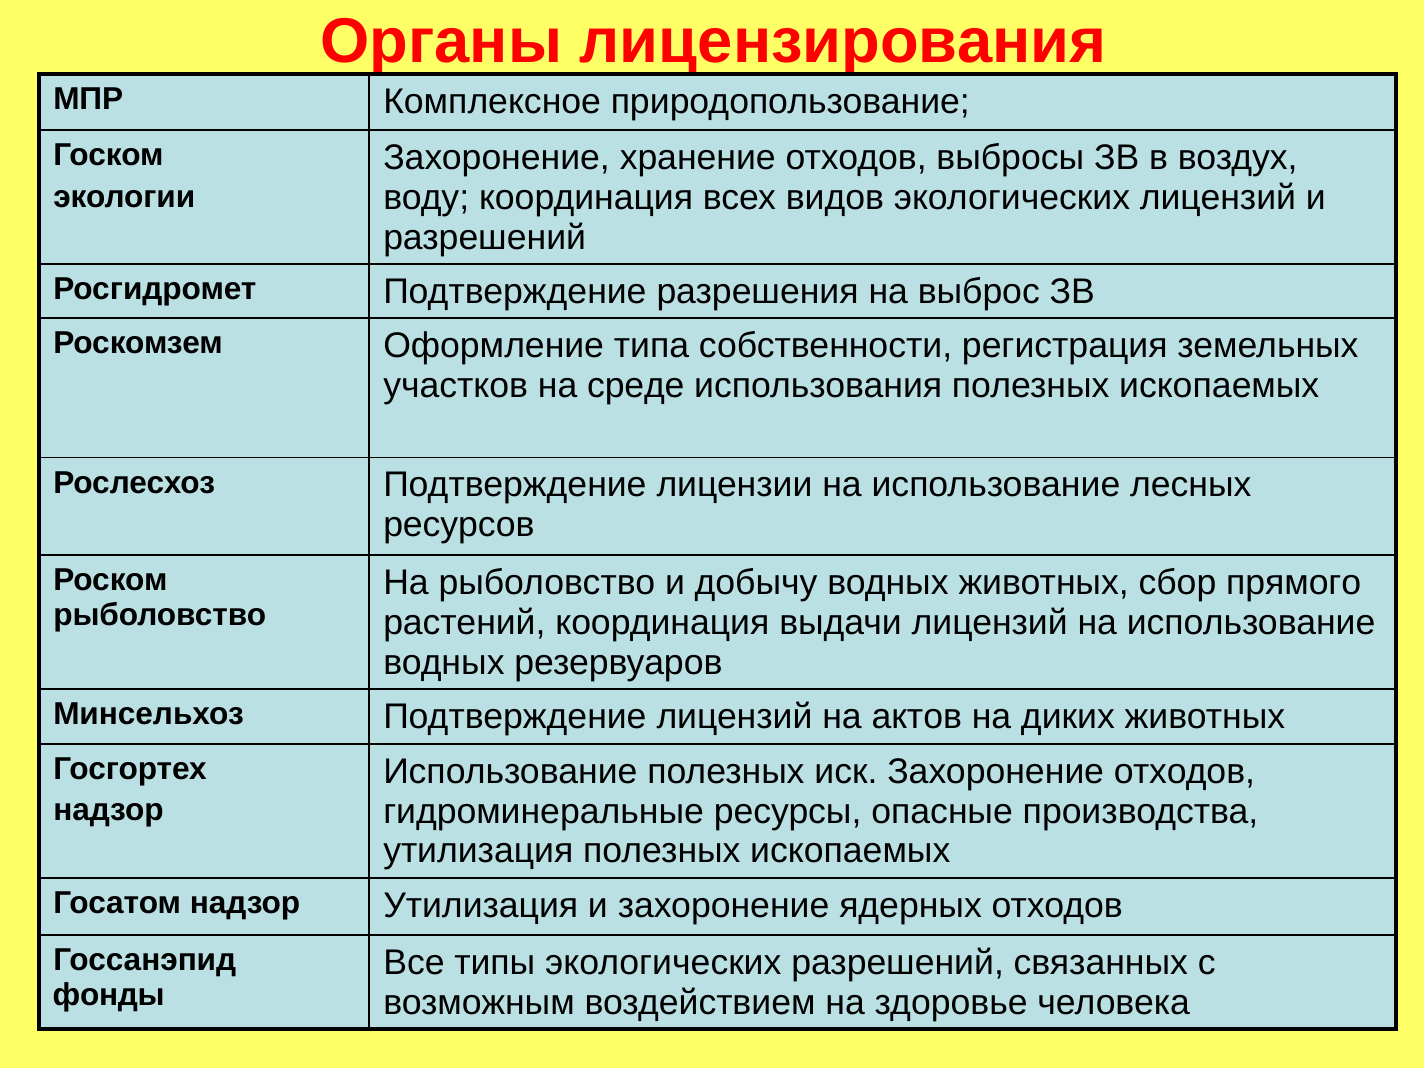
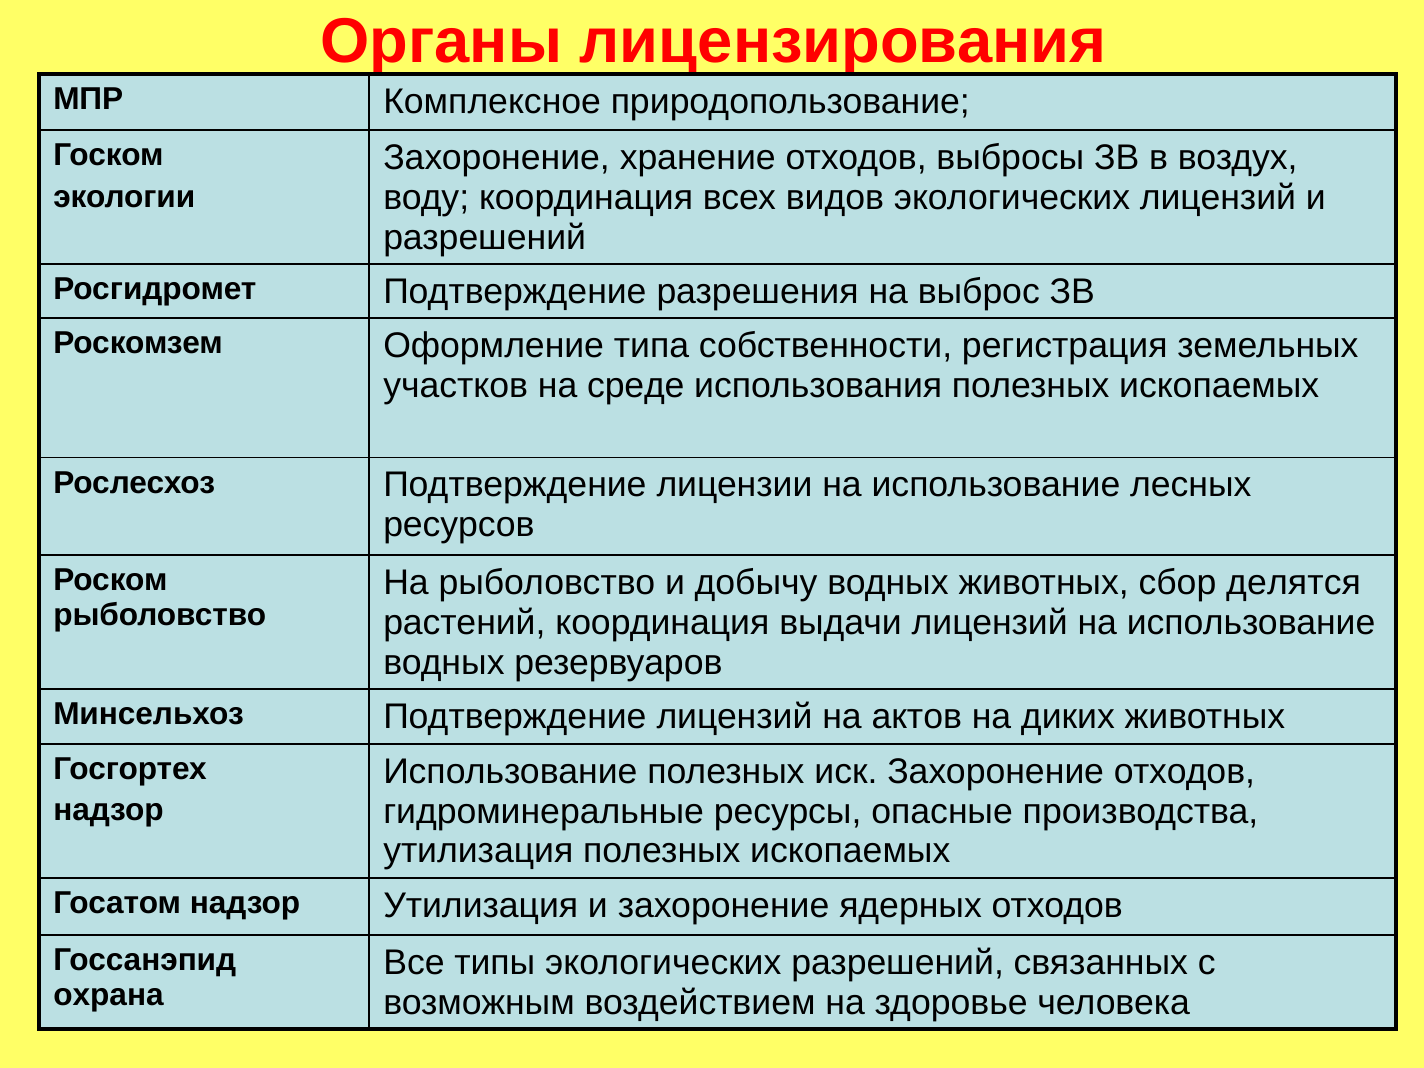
прямого: прямого -> делятся (1294, 583)
фонды: фонды -> охрана (109, 995)
